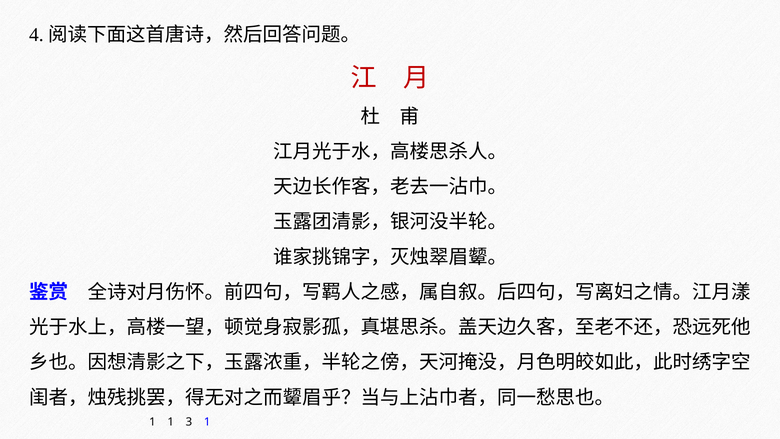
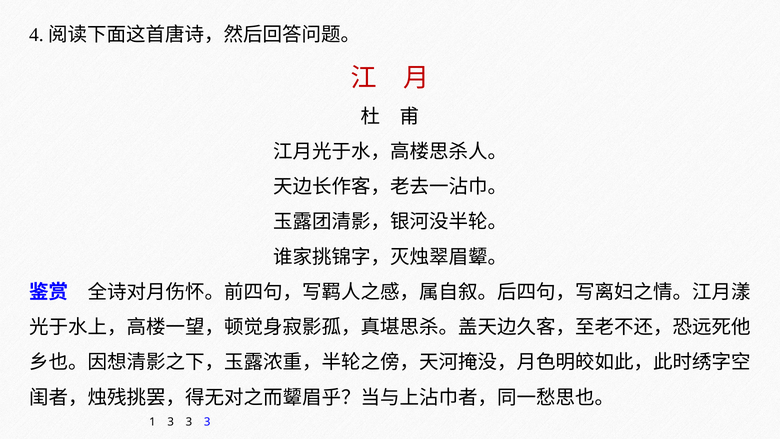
1 1: 1 -> 3 (171, 422)
1: 1 -> 3 (207, 422)
